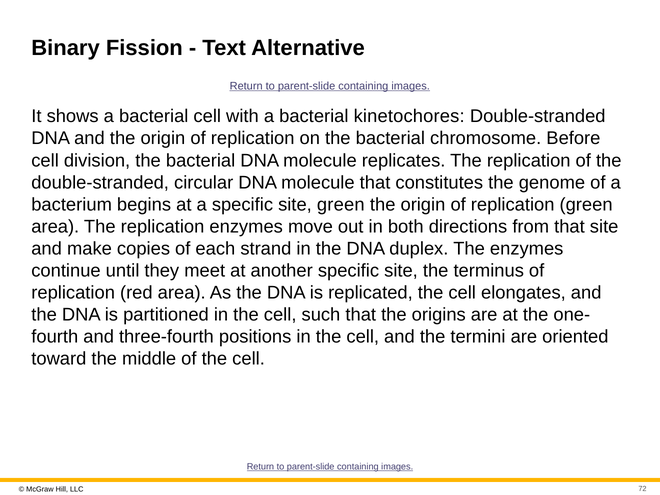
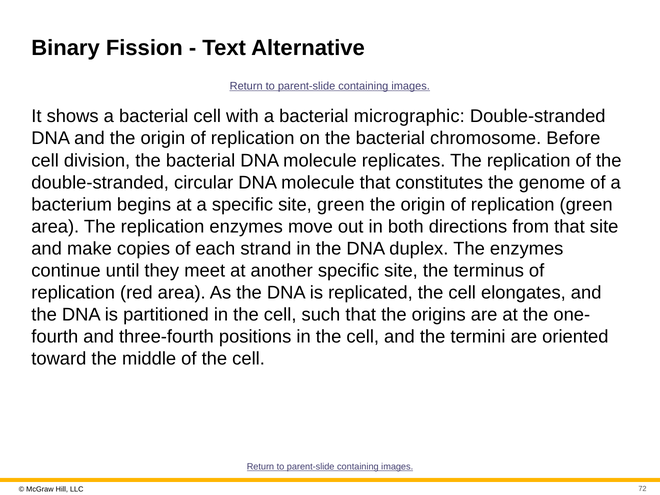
kinetochores: kinetochores -> micrographic (409, 116)
